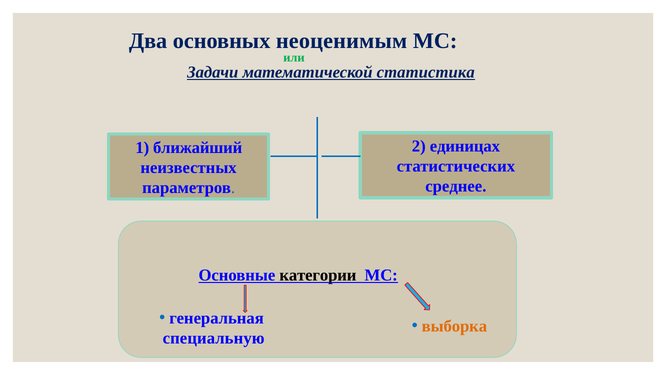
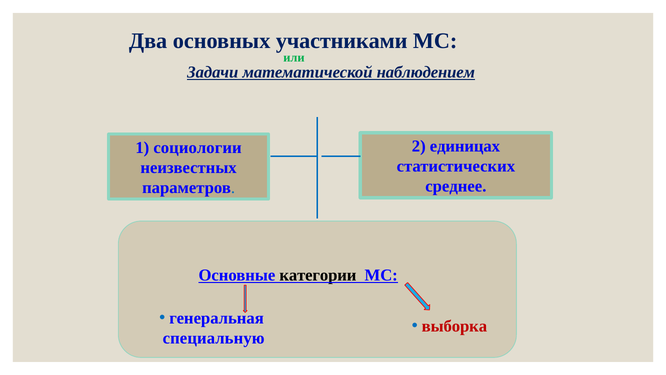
неоценимым: неоценимым -> участниками (342, 41)
статистика: статистика -> наблюдением (426, 72)
ближайший: ближайший -> социологии (198, 148)
выборка colour: orange -> red (454, 326)
